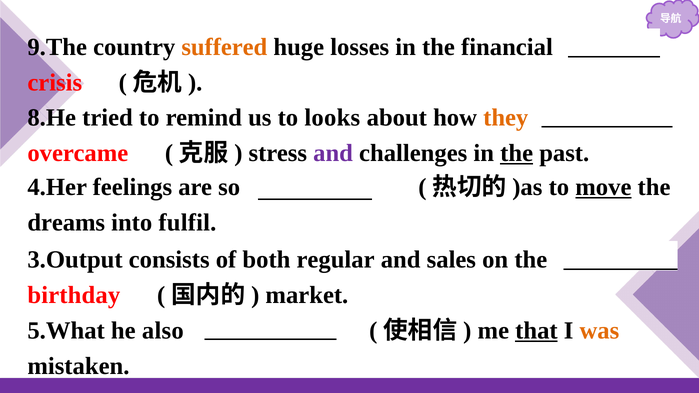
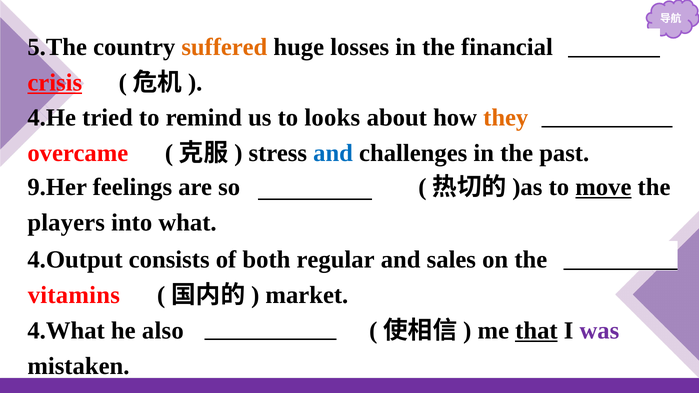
9.The: 9.The -> 5.The (57, 47)
crisis underline: none -> present (55, 82)
8.He: 8.He -> 4.He (52, 118)
and colour: purple -> blue (333, 153)
the underline: present -> none (517, 153)
4.Her: 4.Her -> 9.Her (57, 187)
dreams: dreams -> players (66, 222)
fulfil: fulfil -> what (188, 222)
3.Output: 3.Output -> 4.Output (75, 260)
birthday: birthday -> vitamins (74, 295)
5.What: 5.What -> 4.What (66, 331)
was colour: orange -> purple (599, 331)
